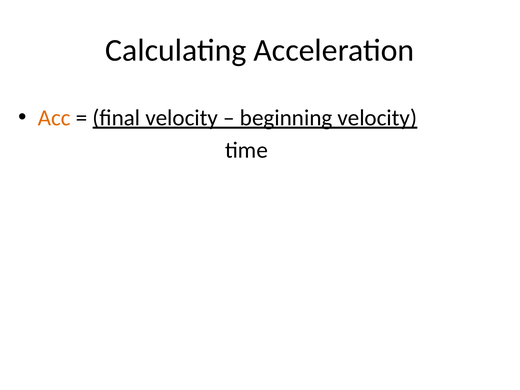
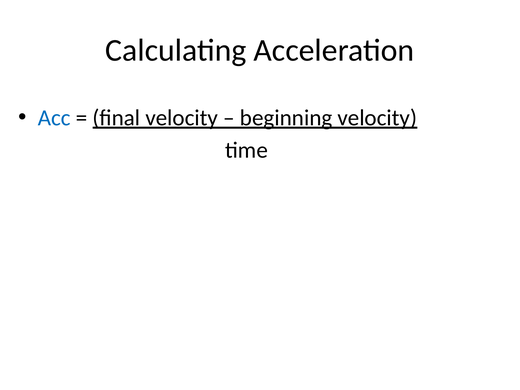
Acc colour: orange -> blue (54, 118)
